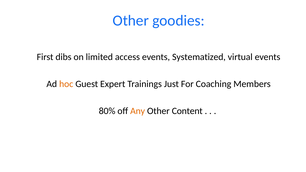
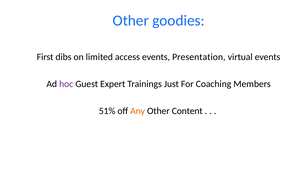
Systematized: Systematized -> Presentation (199, 57)
hoc colour: orange -> purple (66, 84)
80%: 80% -> 51% (107, 111)
